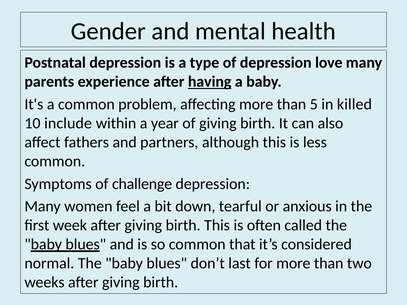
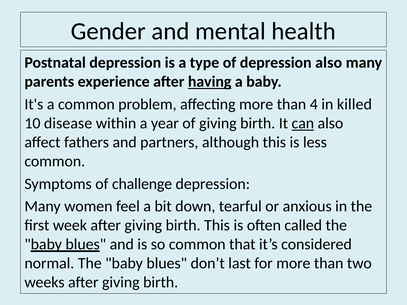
depression love: love -> also (329, 63)
5: 5 -> 4 (314, 104)
include: include -> disease (68, 123)
can underline: none -> present (303, 123)
